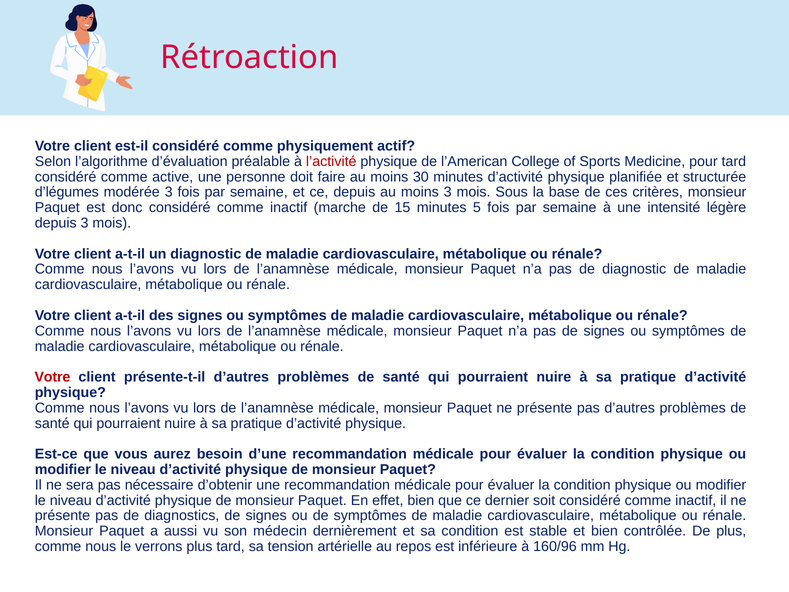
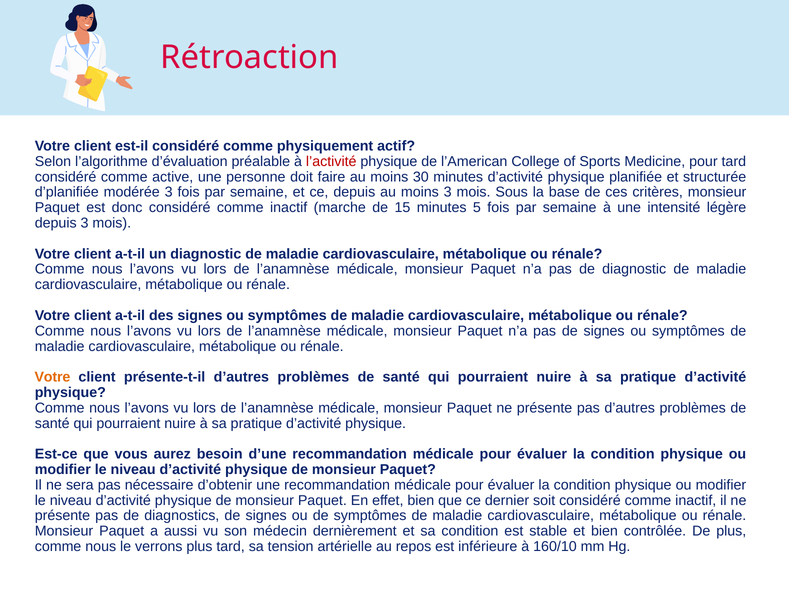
d’légumes: d’légumes -> d’planifiée (67, 192)
Votre colour: red -> orange (52, 377)
160/96: 160/96 -> 160/10 (555, 546)
